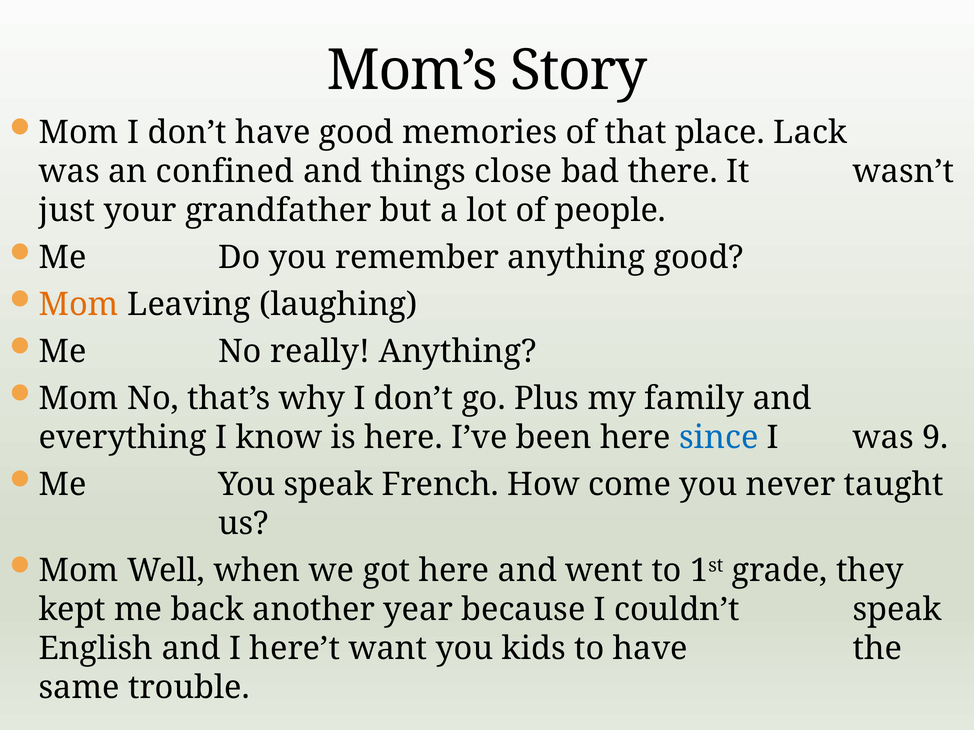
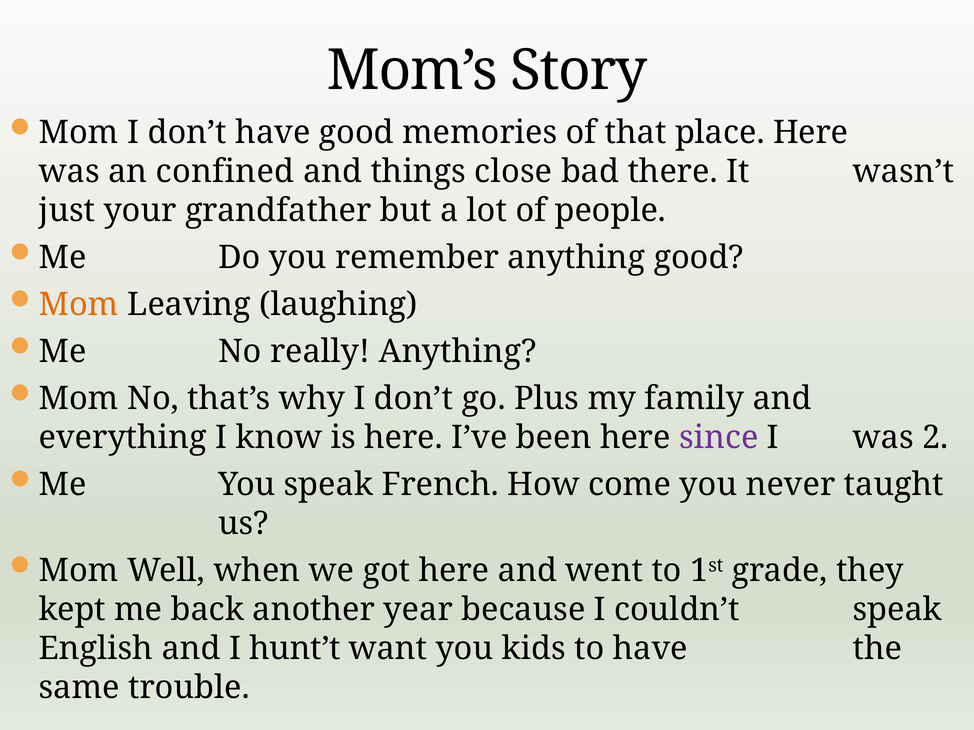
place Lack: Lack -> Here (810, 133)
since colour: blue -> purple (719, 438)
9: 9 -> 2 (935, 438)
here’t: here’t -> hunt’t (295, 649)
